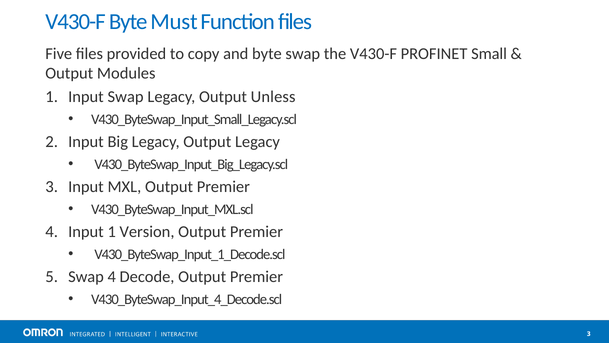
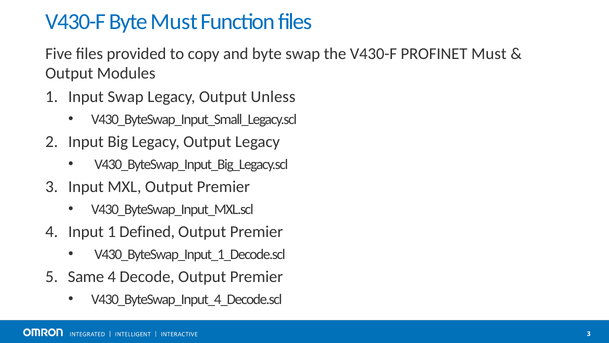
PROFINET Small: Small -> Must (489, 54)
Version: Version -> Defined (147, 232)
Swap: Swap -> Same (86, 276)
